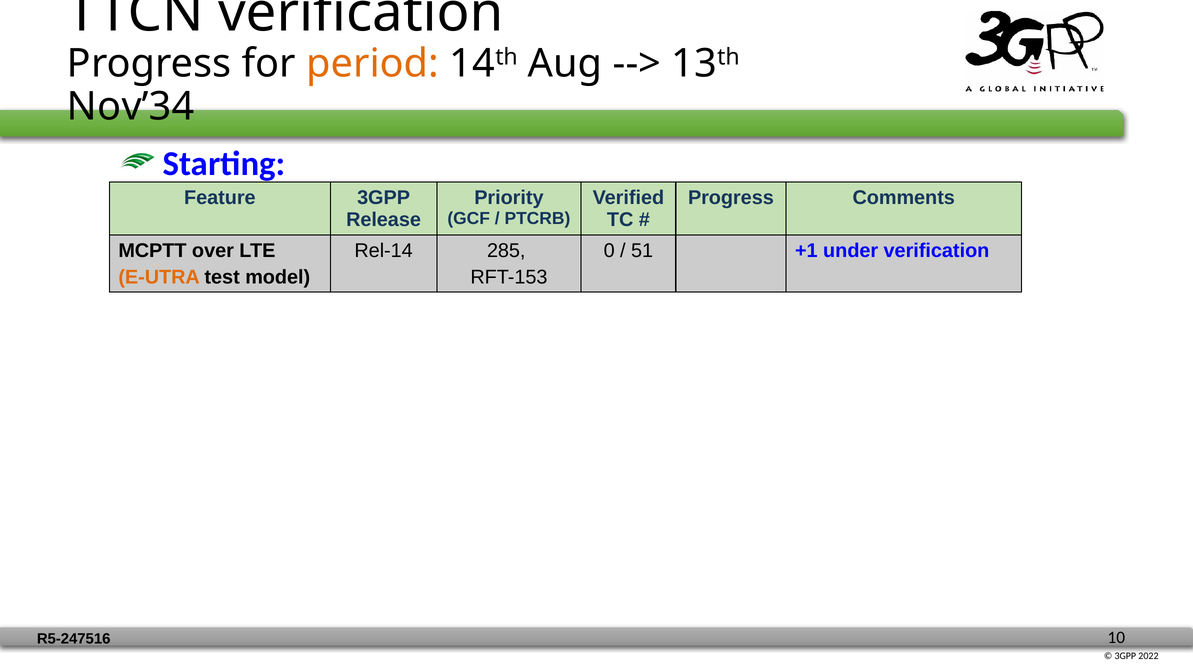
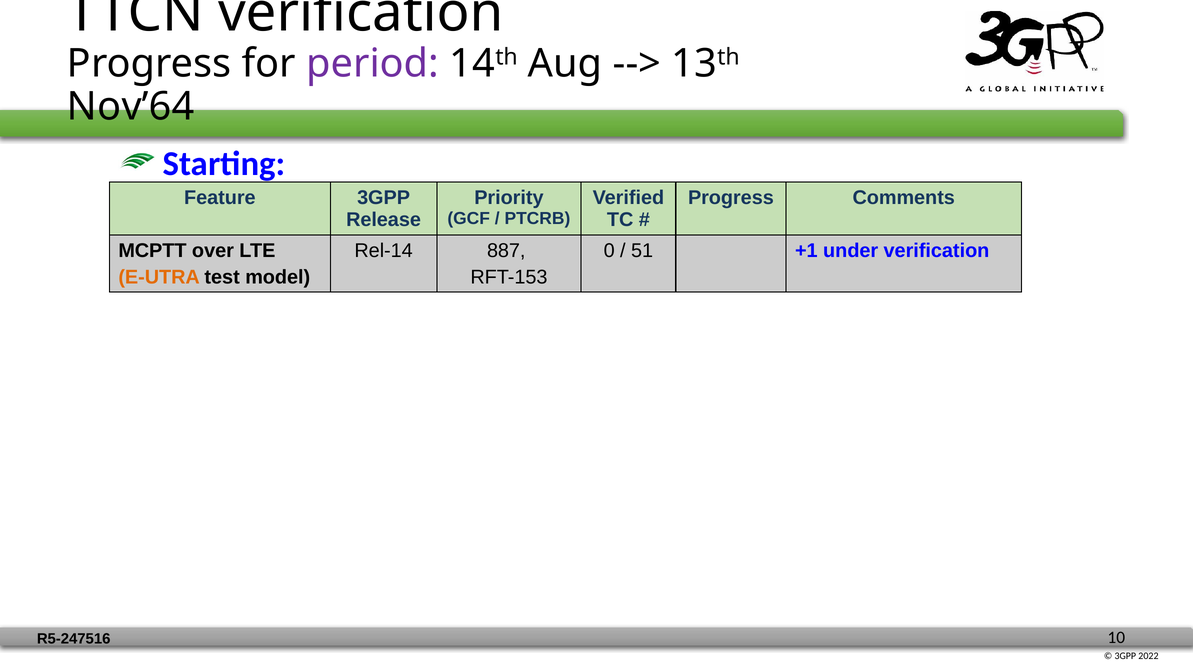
period colour: orange -> purple (373, 64)
Nov’34: Nov’34 -> Nov’64 (131, 107)
285: 285 -> 887 (506, 251)
